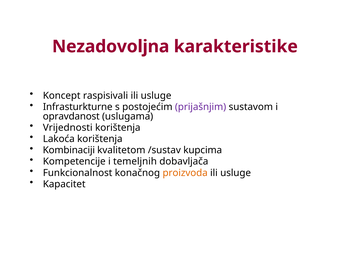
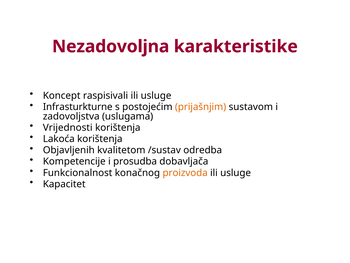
prijašnjim colour: purple -> orange (201, 107)
opravdanost: opravdanost -> zadovoljstva (71, 116)
Kombinaciji: Kombinaciji -> Objavljenih (69, 150)
kupcima: kupcima -> odredba (203, 150)
temeljnih: temeljnih -> prosudba (135, 161)
